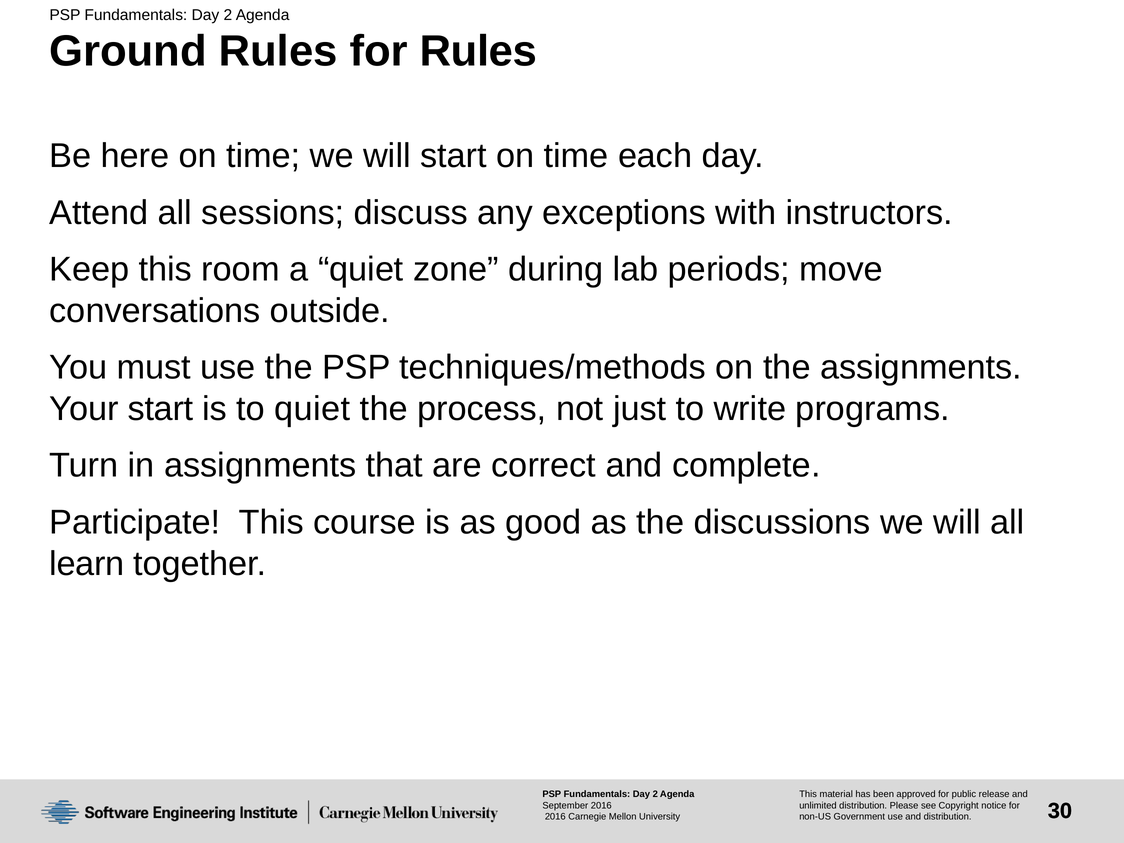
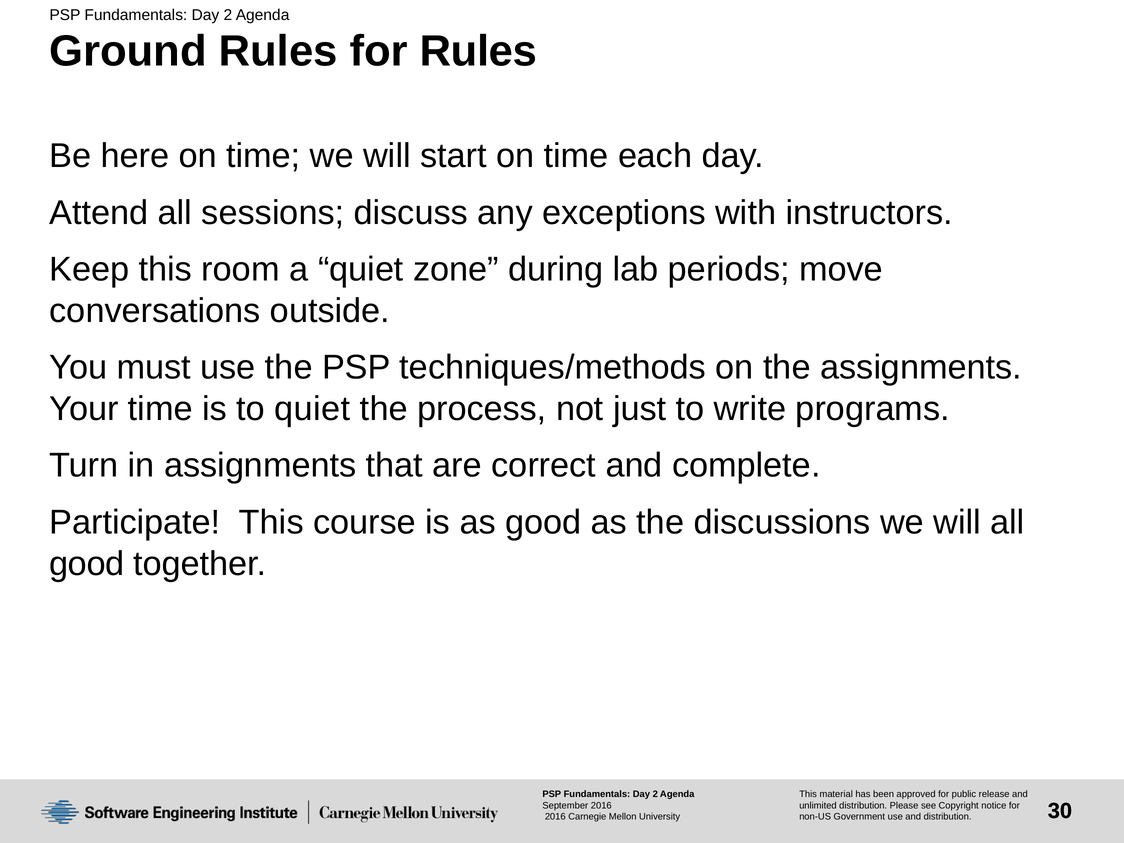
Your start: start -> time (160, 409)
learn: learn -> good (87, 564)
